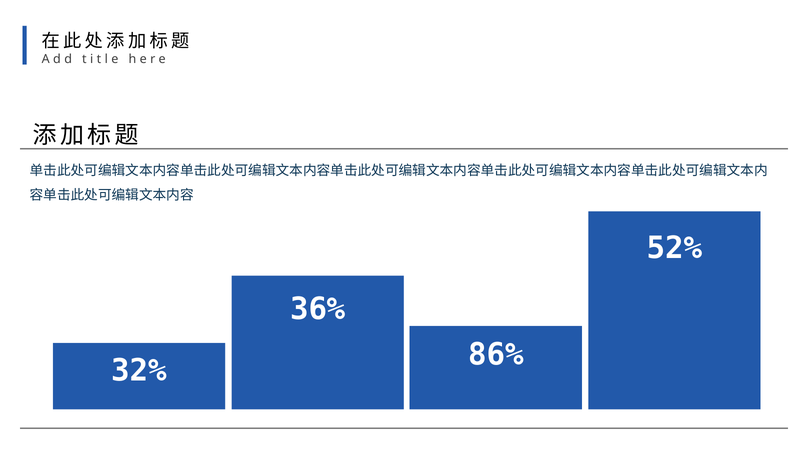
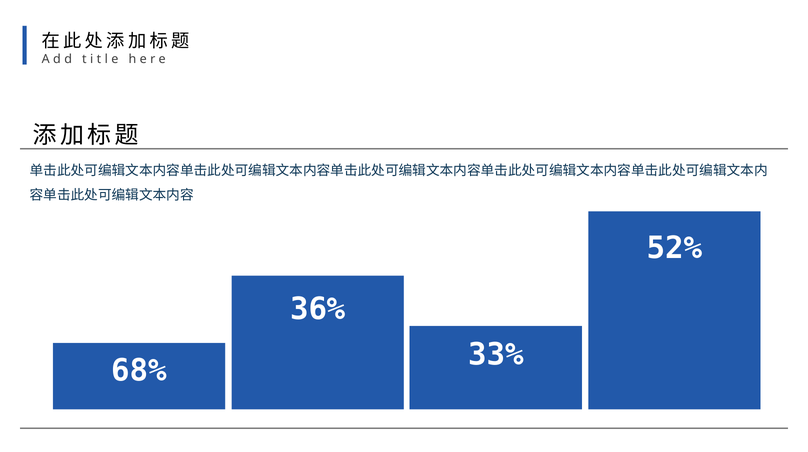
86%: 86% -> 33% (496, 355)
32%: 32% -> 68% (139, 371)
